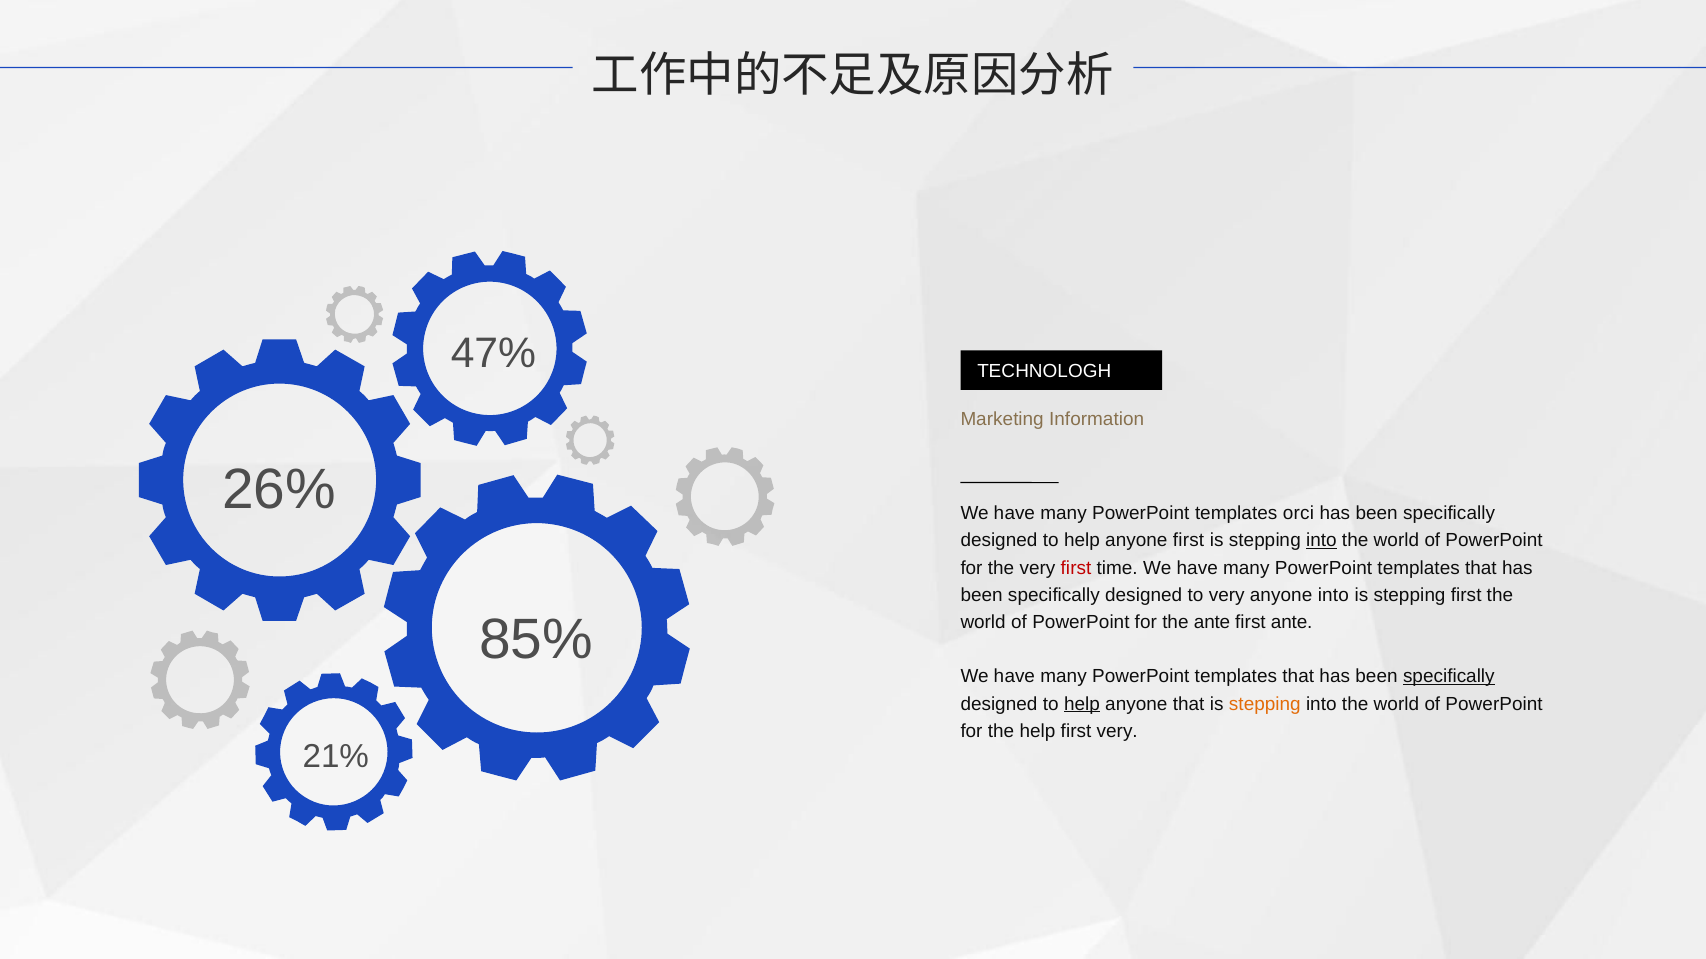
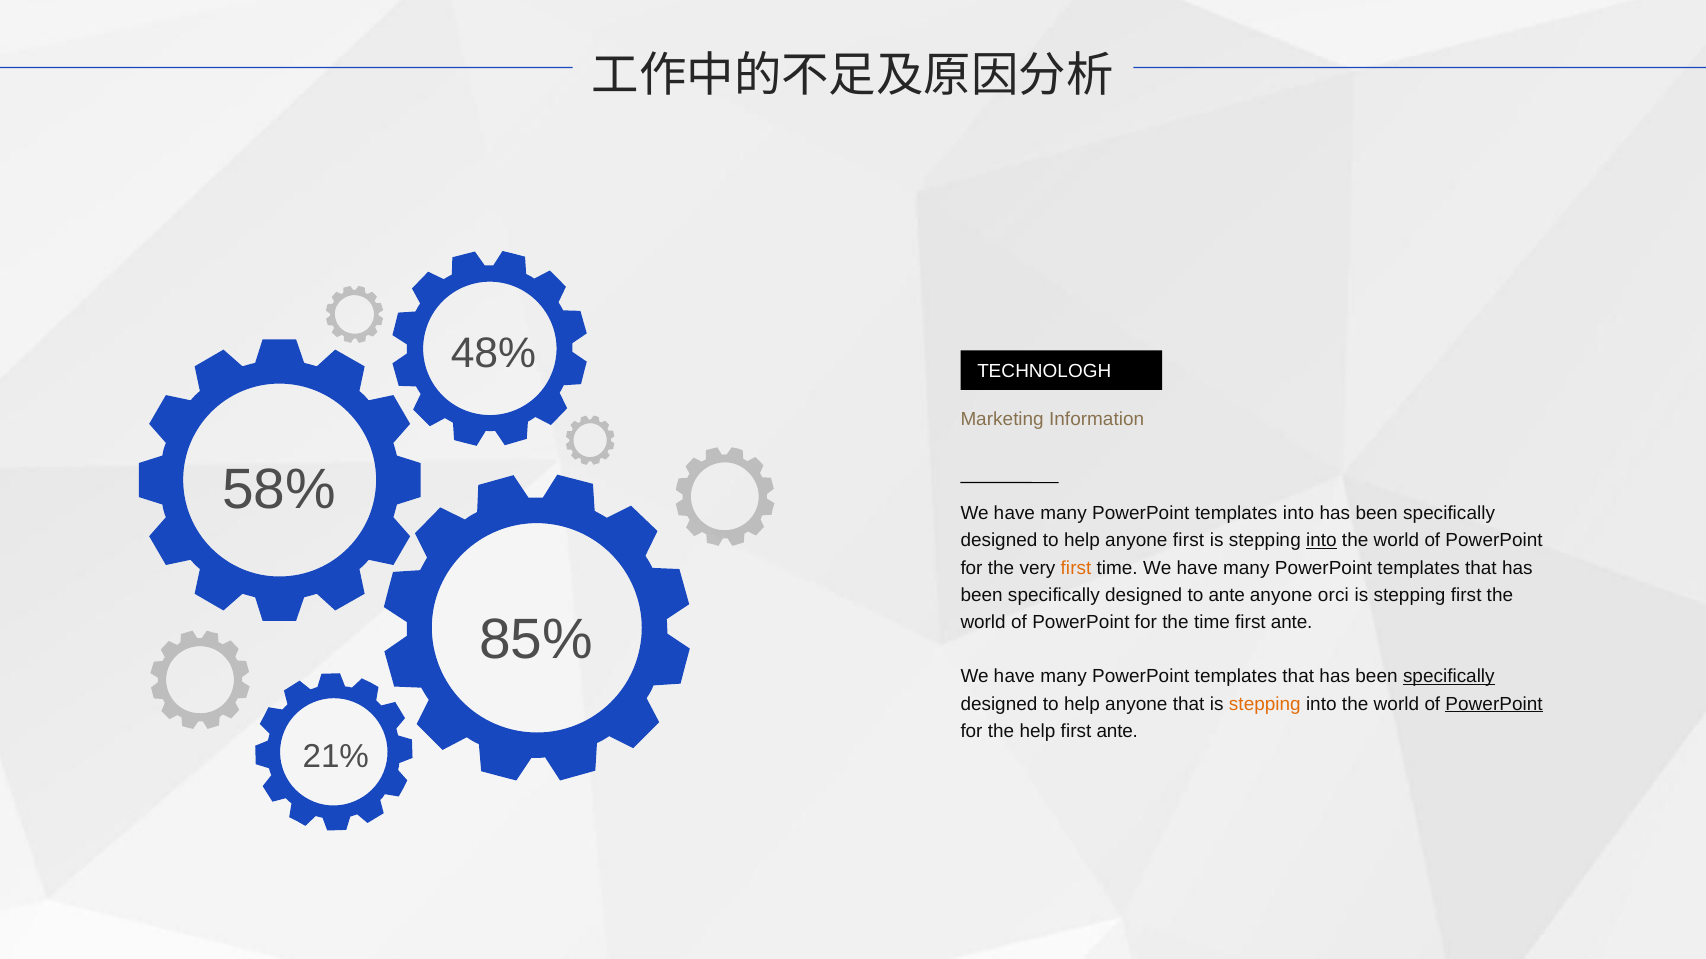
47%: 47% -> 48% (493, 354)
26%: 26% -> 58% (279, 490)
templates orci: orci -> into (1299, 514)
first colour: red -> orange (1076, 568)
to very: very -> ante (1227, 595)
anyone into: into -> orci (1333, 595)
the ante: ante -> time (1212, 622)
help underline: present -> none (1082, 704)
PowerPoint underline: none -> present (1494, 704)
very: very -> ante (1117, 731)
